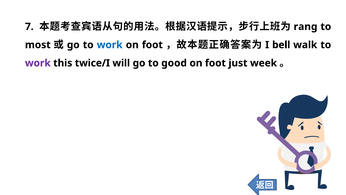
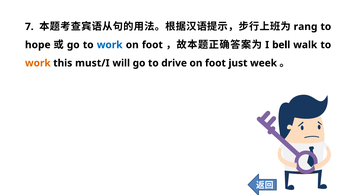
most: most -> hope (38, 45)
work colour: purple -> orange (38, 63)
twice/I: twice/I -> must/I (92, 63)
good: good -> drive (174, 63)
